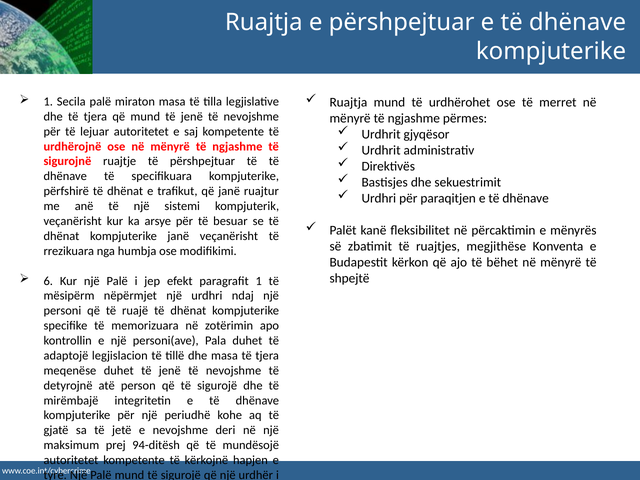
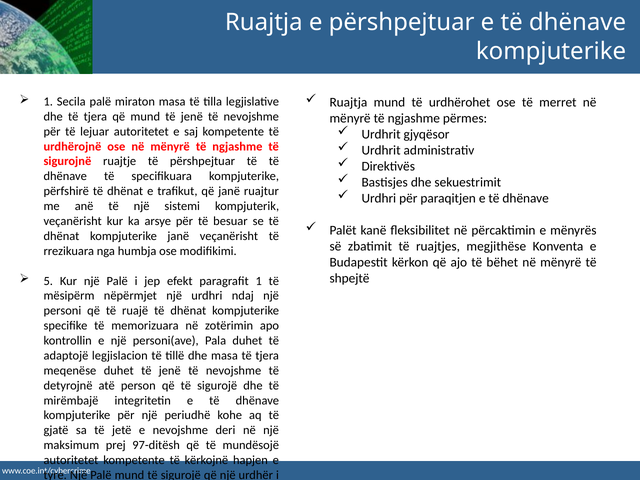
6: 6 -> 5 (48, 281)
94-ditësh: 94-ditësh -> 97-ditësh (156, 445)
